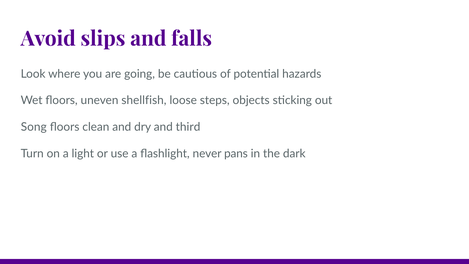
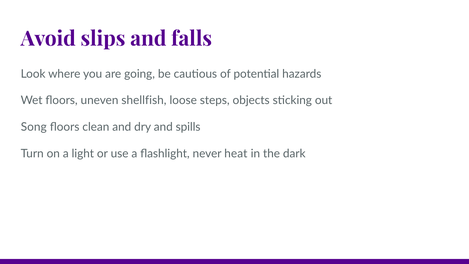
third: third -> spills (188, 127)
pans: pans -> heat (236, 154)
